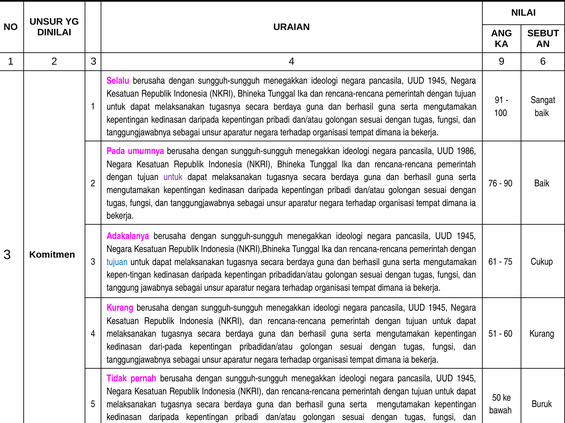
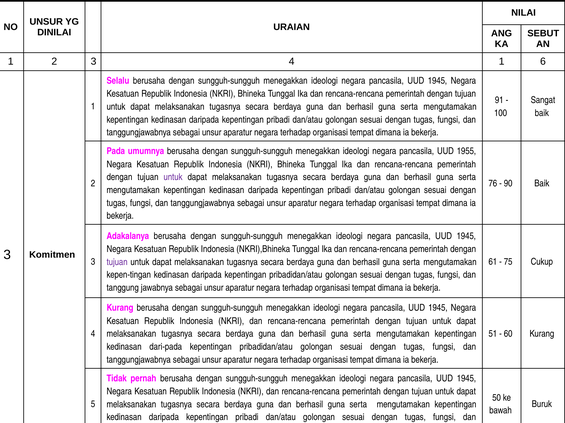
4 9: 9 -> 1 (502, 61)
1986: 1986 -> 1955 (466, 151)
tujuan colour: blue -> purple (117, 262)
